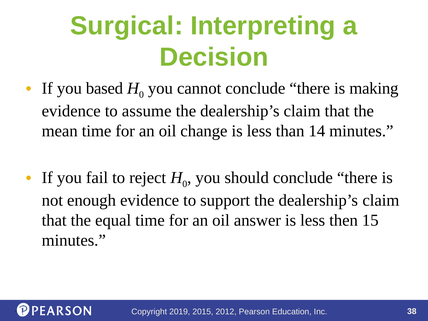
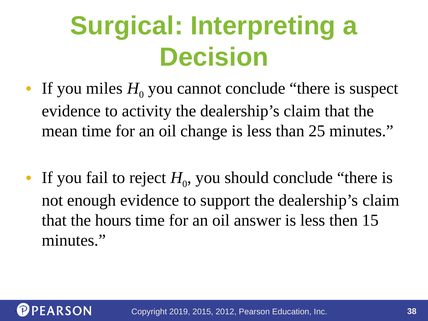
based: based -> miles (104, 88)
making: making -> suspect (374, 88)
assume: assume -> activity (147, 111)
14: 14 -> 25 (317, 131)
equal: equal -> hours (113, 220)
